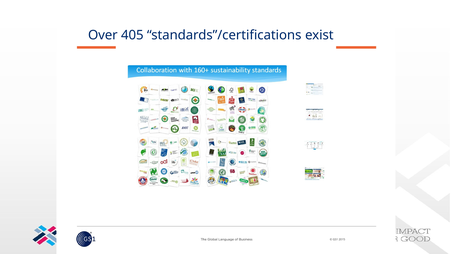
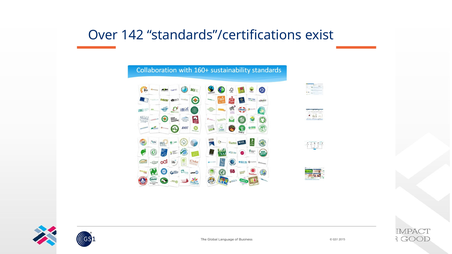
405: 405 -> 142 (132, 35)
